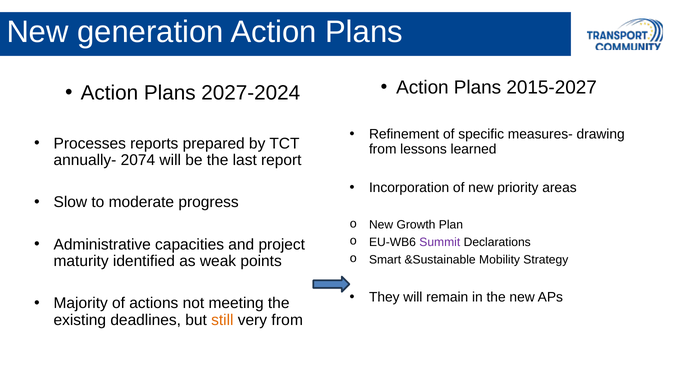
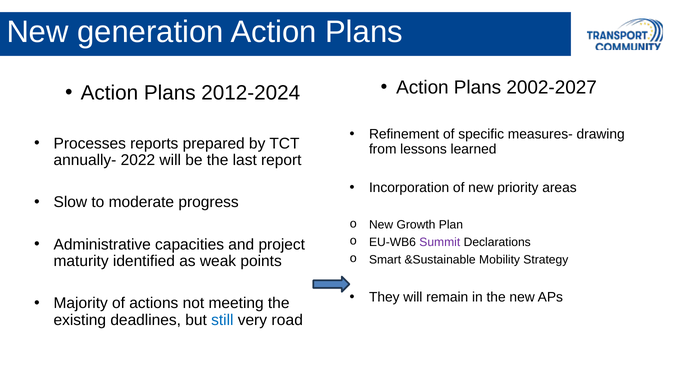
2015-2027: 2015-2027 -> 2002-2027 (552, 87)
2027-2024: 2027-2024 -> 2012-2024 (251, 93)
2074: 2074 -> 2022 (138, 160)
still colour: orange -> blue (222, 320)
very from: from -> road (287, 320)
